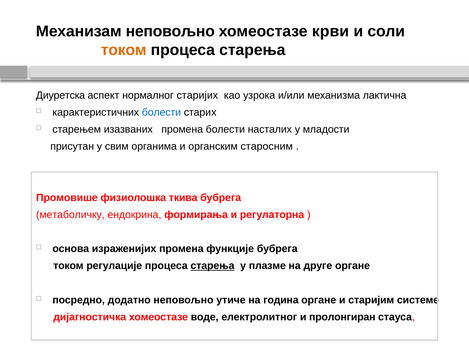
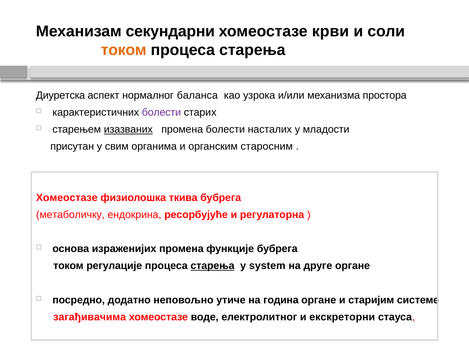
Механизам неповољно: неповољно -> секундарни (170, 31)
старијих: старијих -> баланса (197, 95)
лактична: лактична -> простора (385, 95)
болести colour: blue -> purple (161, 112)
изазваних underline: none -> present (128, 129)
Промовише: Промовише -> Хомеостазе (67, 198)
формирања: формирања -> ресорбујуће (196, 215)
плазме: плазме -> system (267, 266)
дијагностичка: дијагностичка -> загађивачима (90, 317)
пролонгиран: пролонгиран -> екскреторни (342, 317)
